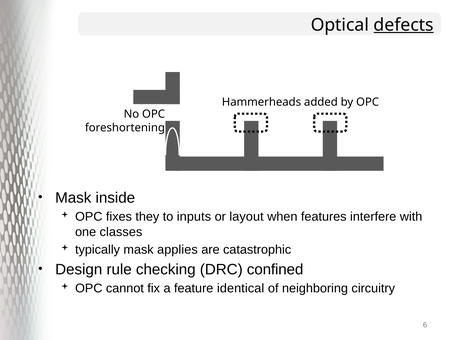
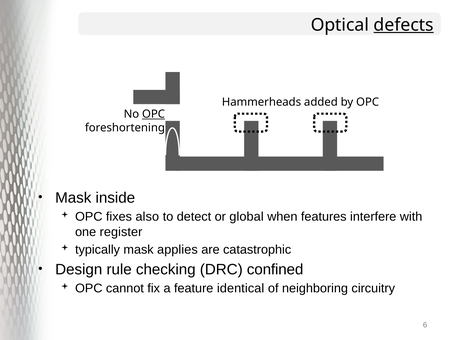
OPC underline: none -> present (154, 114)
they: they -> also (147, 217)
inputs: inputs -> detect (194, 217)
layout: layout -> global (247, 217)
classes: classes -> register (121, 232)
